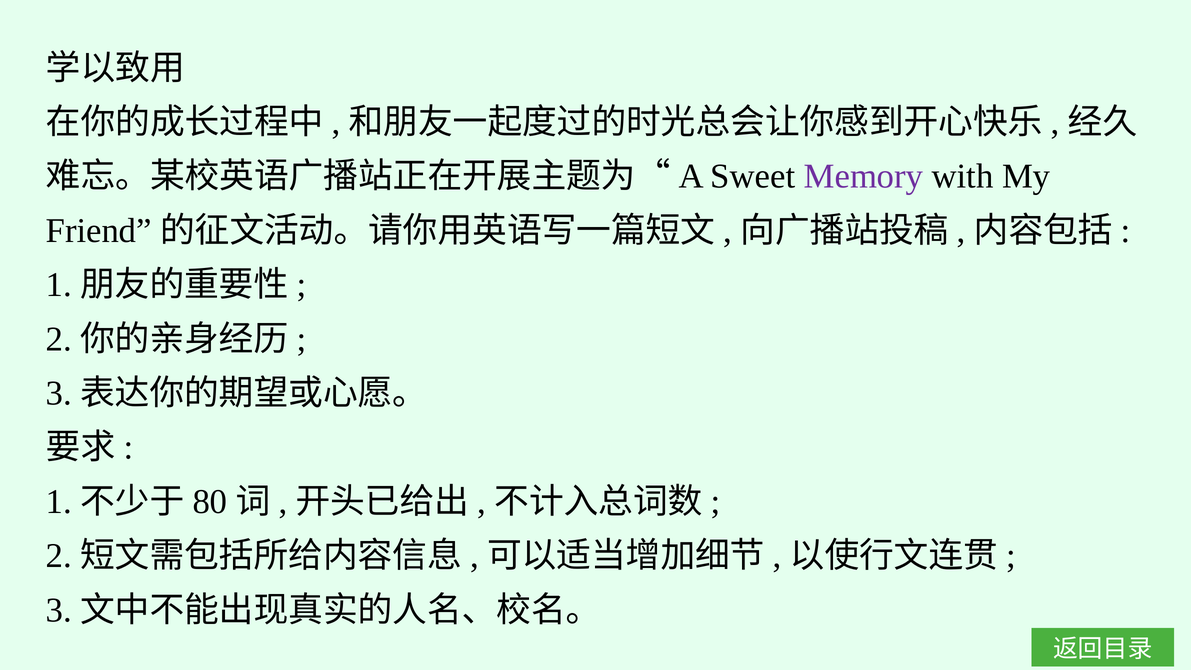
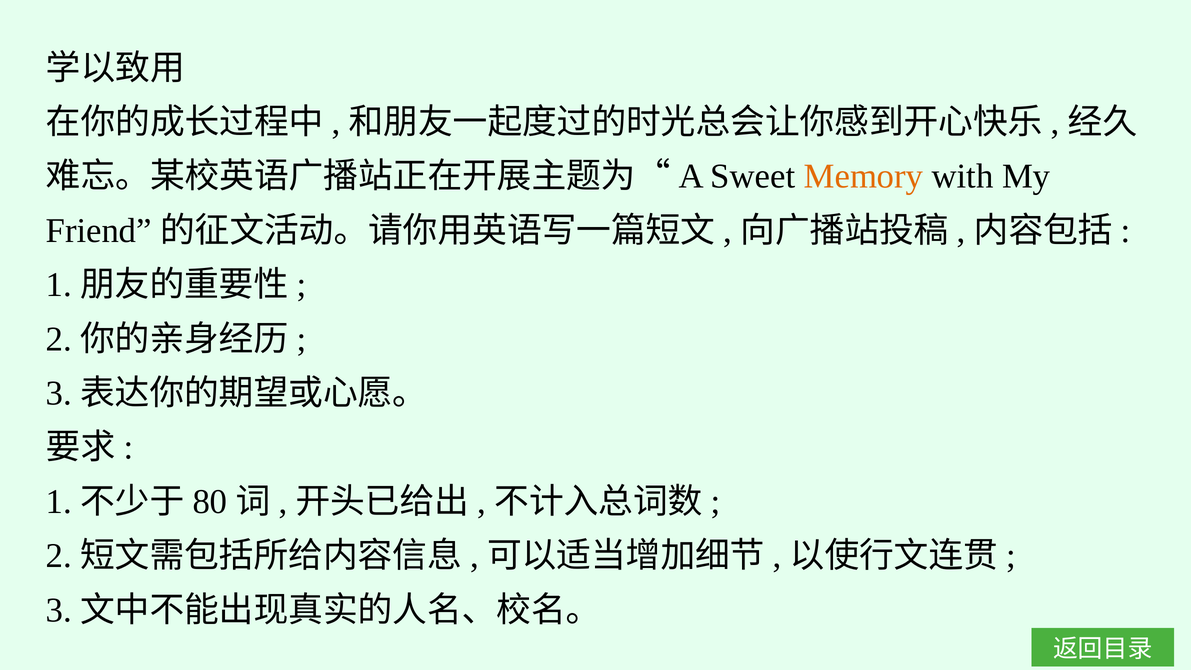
Memory colour: purple -> orange (864, 177)
